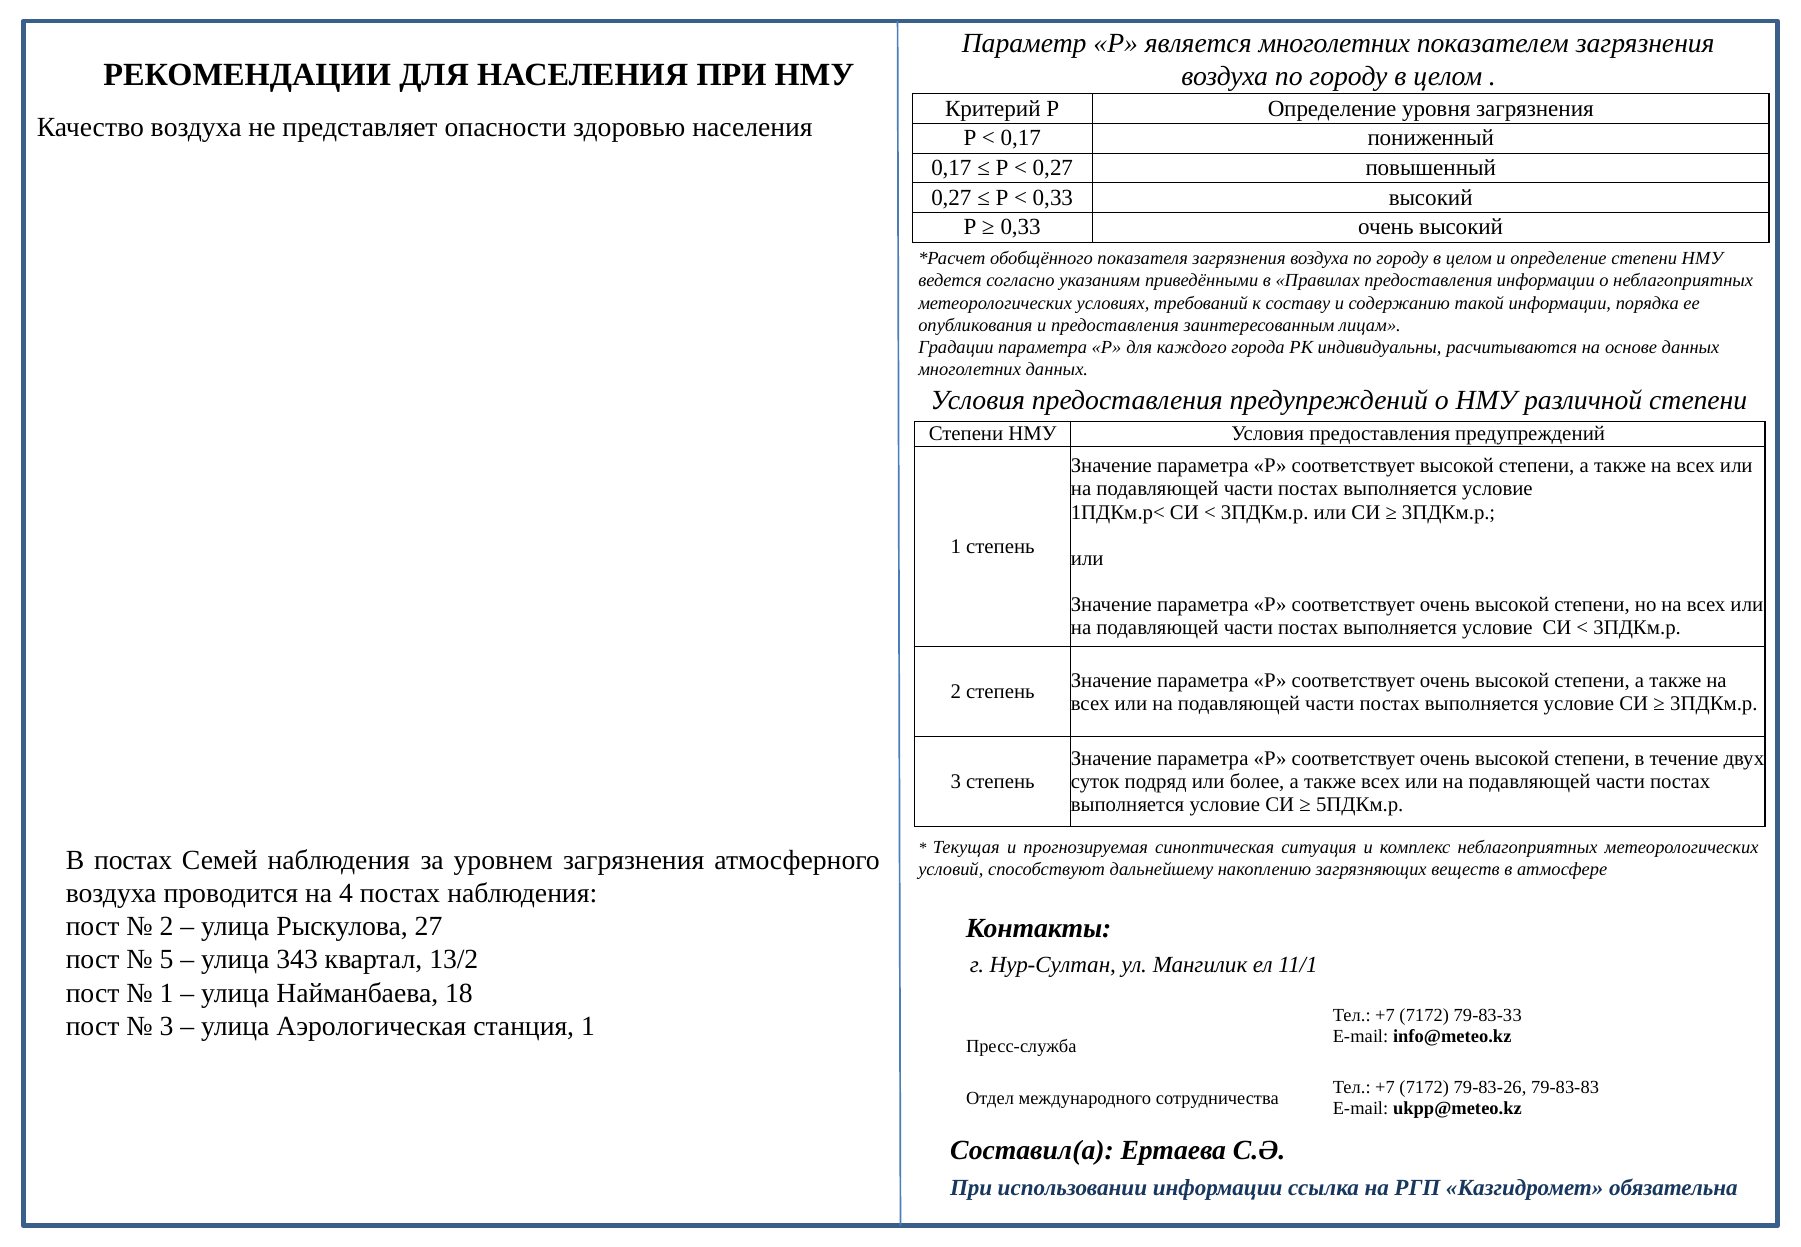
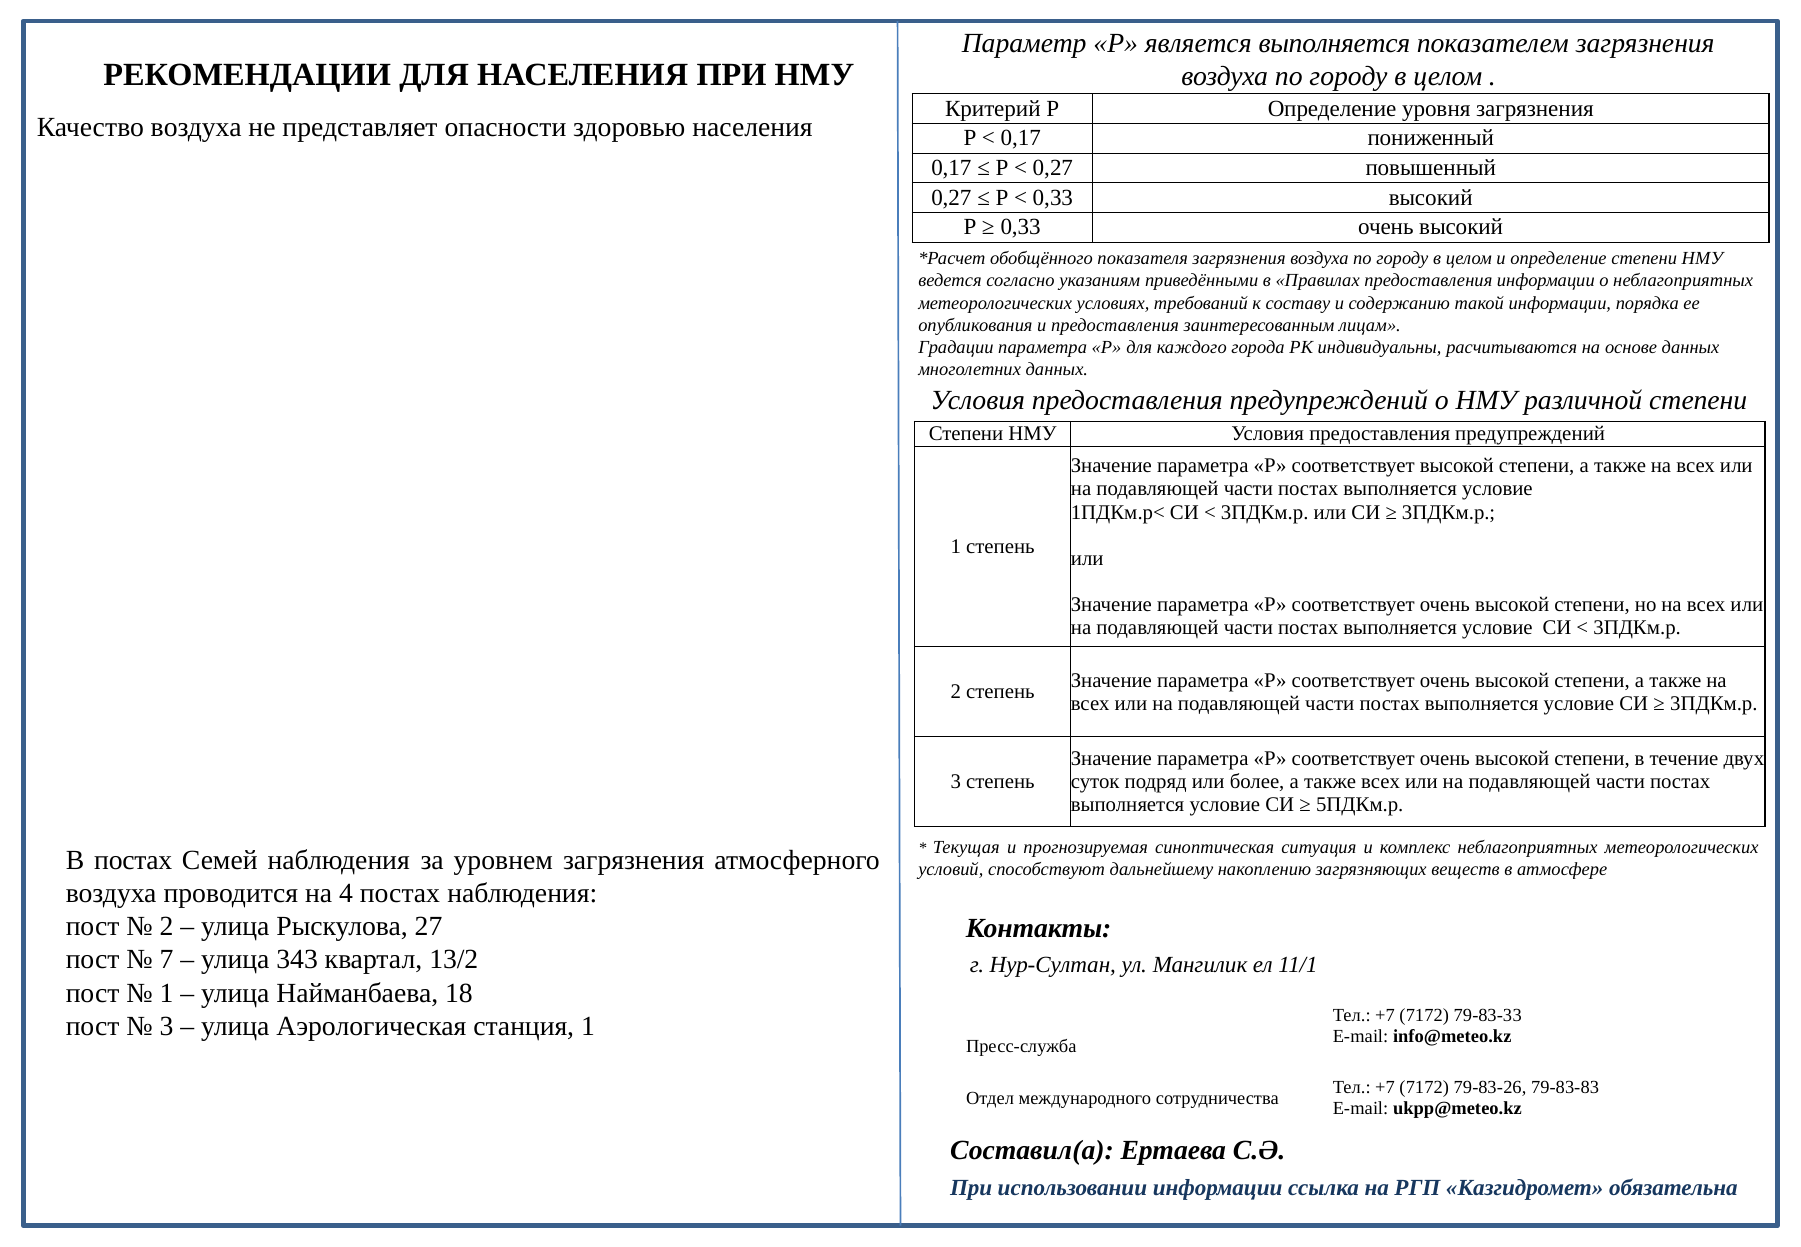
является многолетних: многолетних -> выполняется (1334, 43)
5: 5 -> 7 (167, 960)
